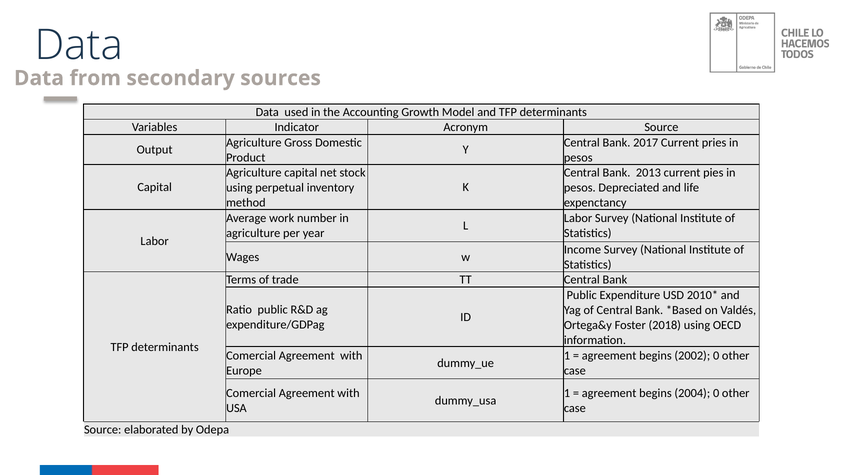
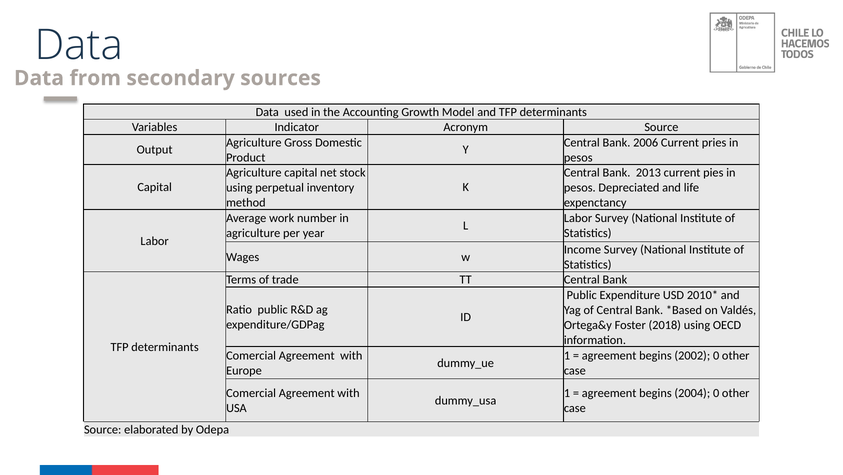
2017: 2017 -> 2006 (646, 142)
